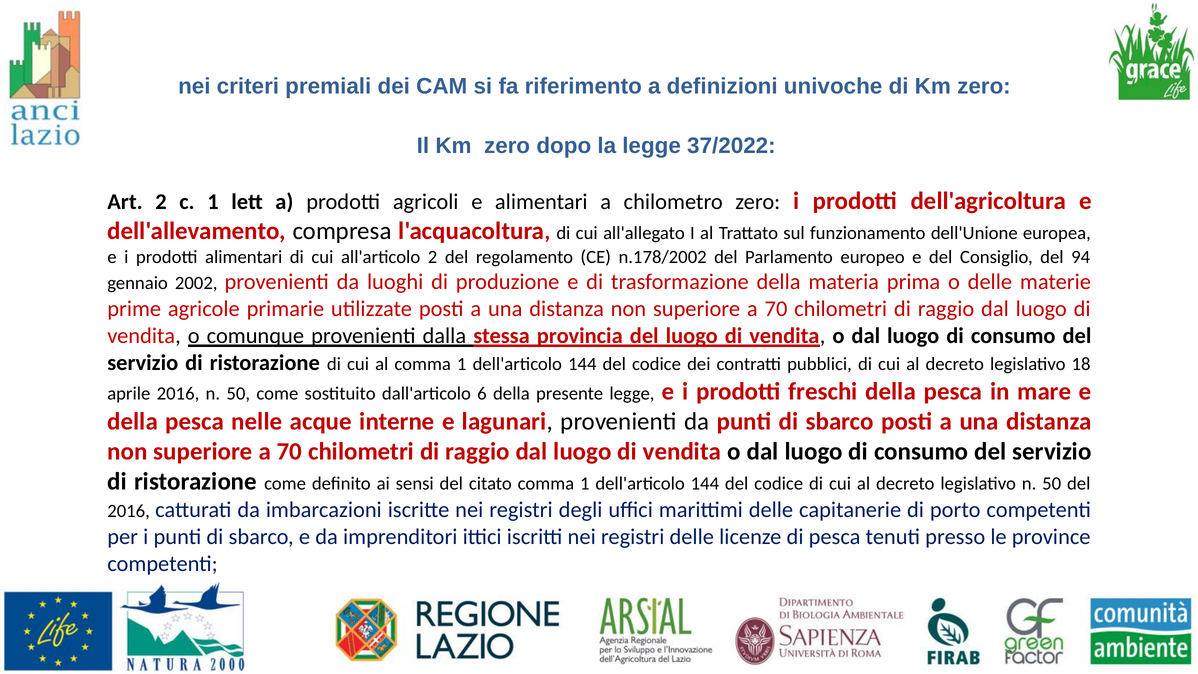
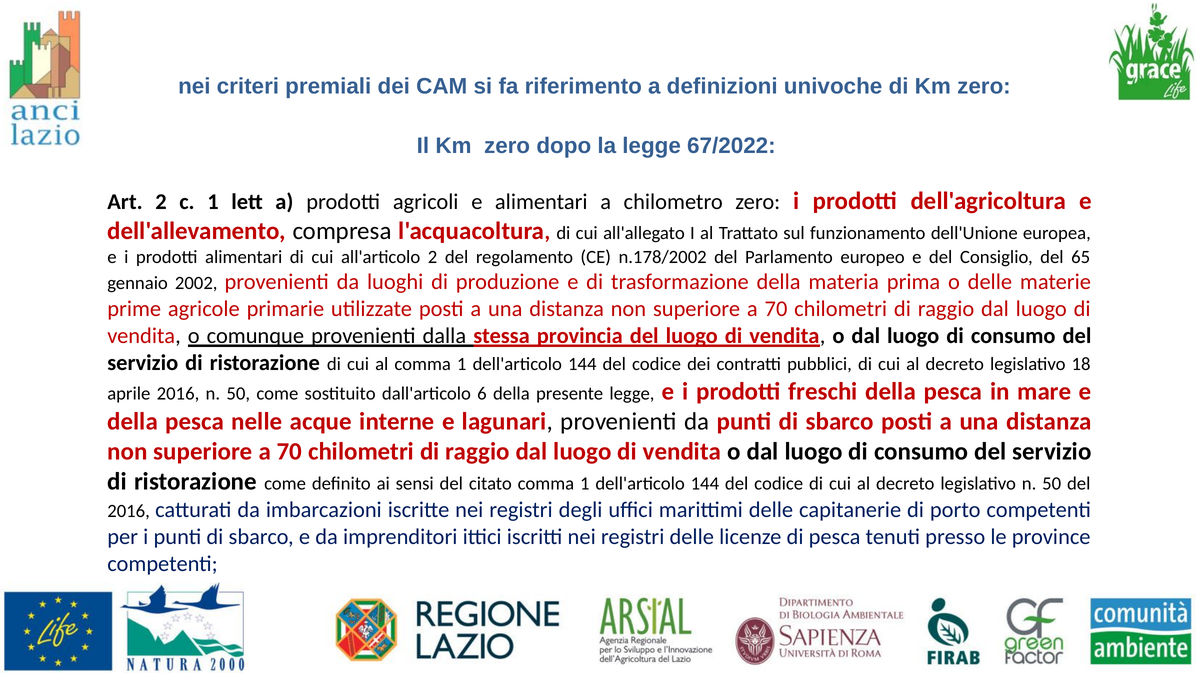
37/2022: 37/2022 -> 67/2022 (731, 146)
94: 94 -> 65 (1081, 257)
